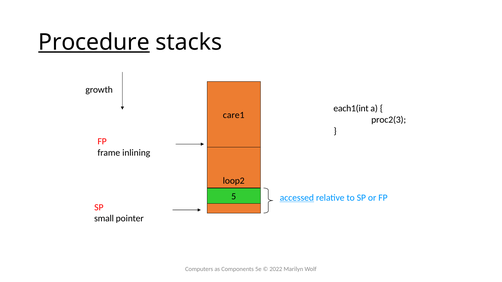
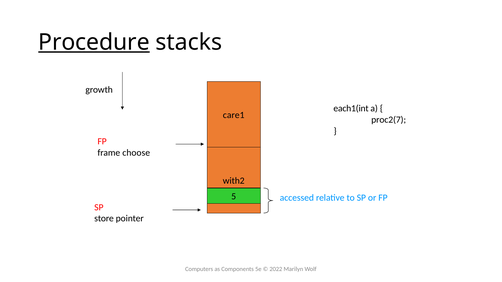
proc2(3: proc2(3 -> proc2(7 (389, 120)
inlining: inlining -> choose (136, 153)
loop2: loop2 -> with2 (234, 181)
accessed underline: present -> none (297, 198)
small: small -> store (104, 219)
